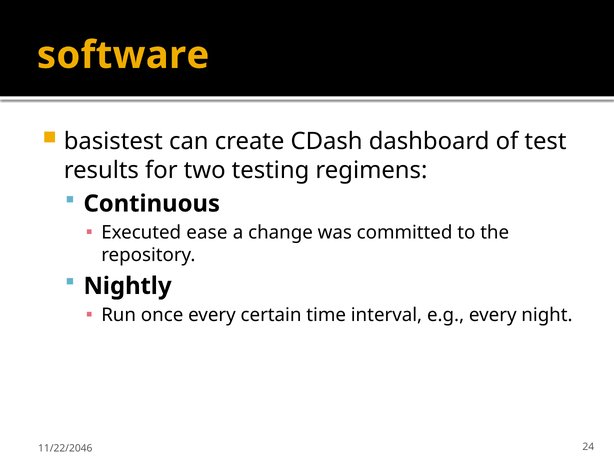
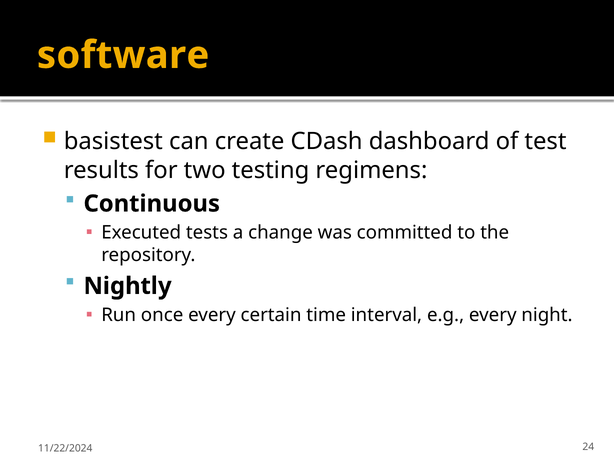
ease: ease -> tests (207, 232)
11/22/2046: 11/22/2046 -> 11/22/2024 (65, 448)
